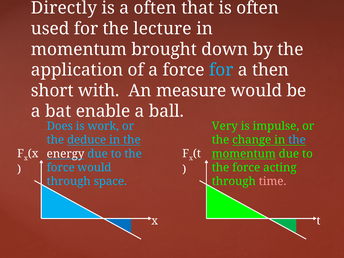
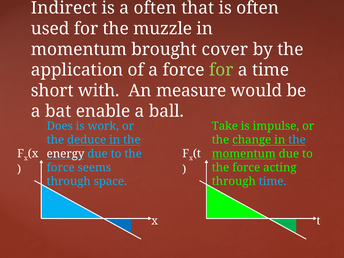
Directly: Directly -> Indirect (64, 8)
lecture: lecture -> muzzle (163, 29)
down: down -> cover (225, 49)
for colour: light blue -> light green (221, 70)
a then: then -> time (271, 70)
Very: Very -> Take (225, 126)
force would: would -> seems (94, 167)
time colour: pink -> light blue (273, 181)
